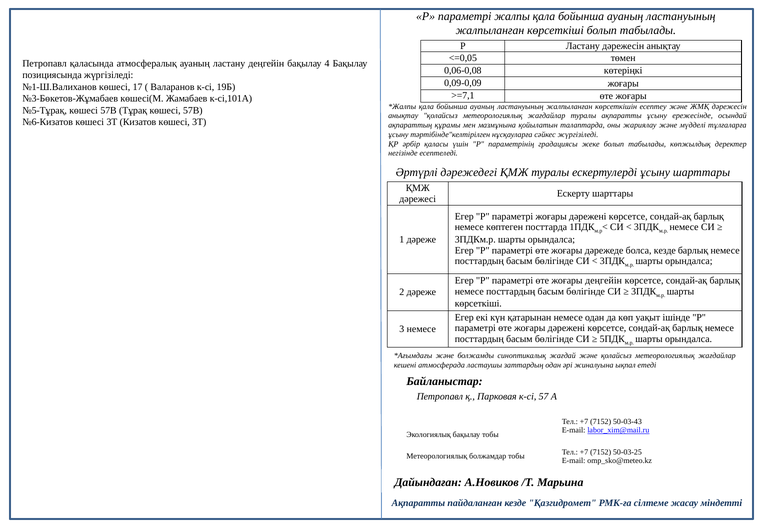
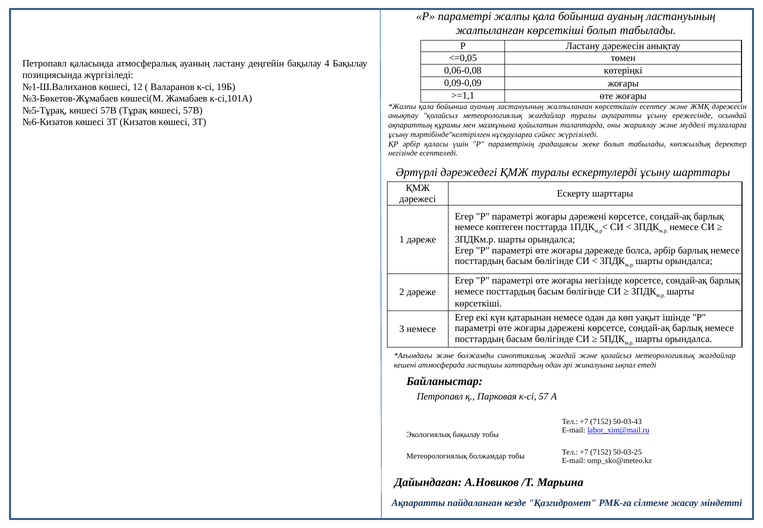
17: 17 -> 12 (138, 87)
>=7,1: >=7,1 -> >=1,1 (463, 96)
болса кезде: кезде -> әрбір (665, 250)
жоғары деңгейін: деңгейін -> негізінде (604, 281)
